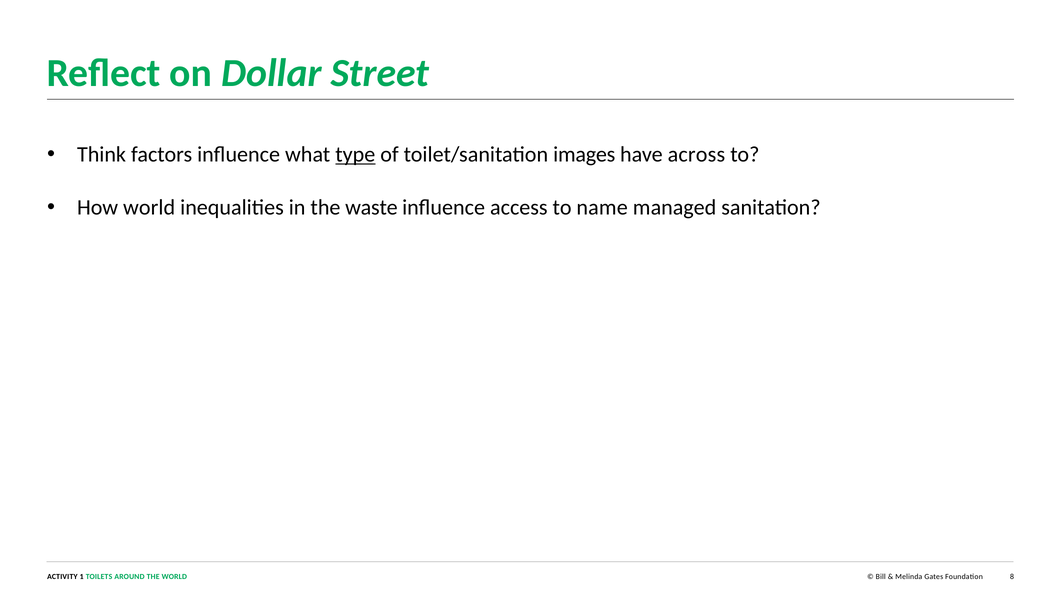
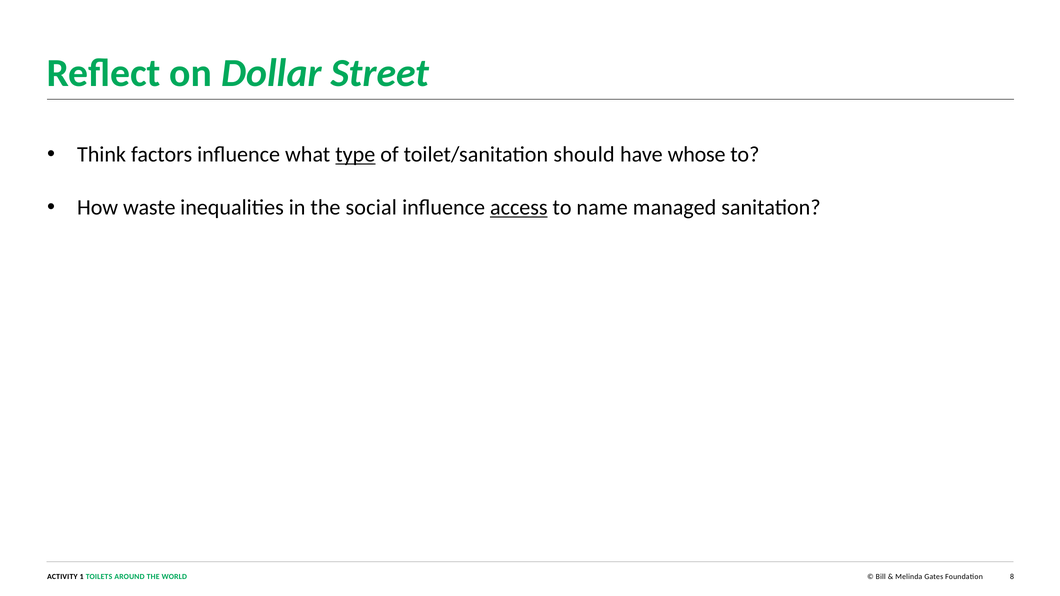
images: images -> should (584, 155)
across: across -> whose (697, 155)
How world: world -> waste (149, 208)
waste: waste -> social (371, 208)
access underline: none -> present (519, 208)
